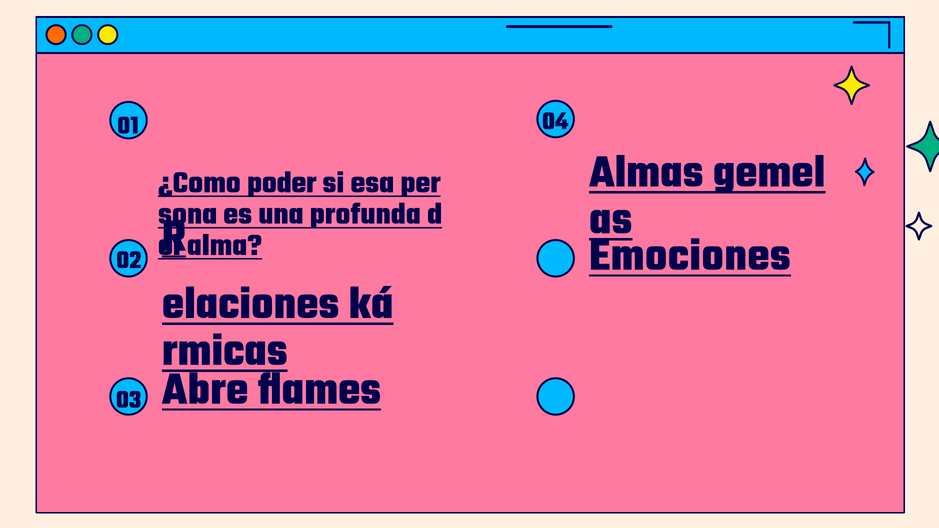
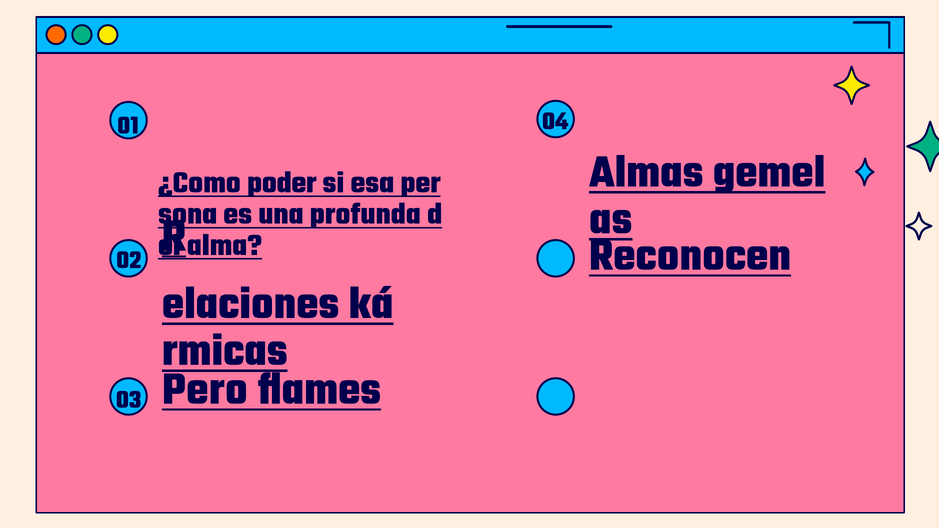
Emociones: Emociones -> Reconocen (690, 254)
Abre: Abre -> Pero (205, 388)
